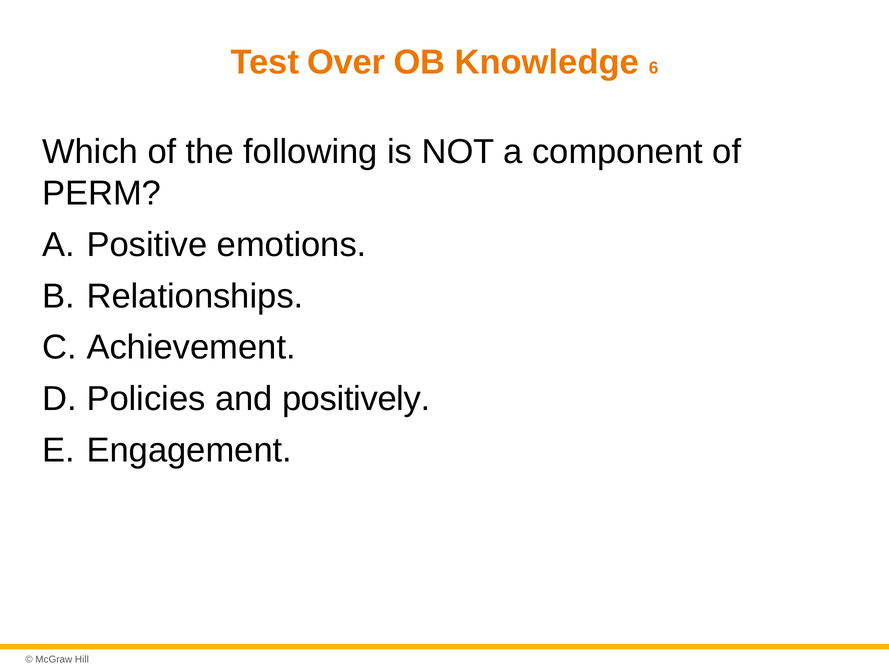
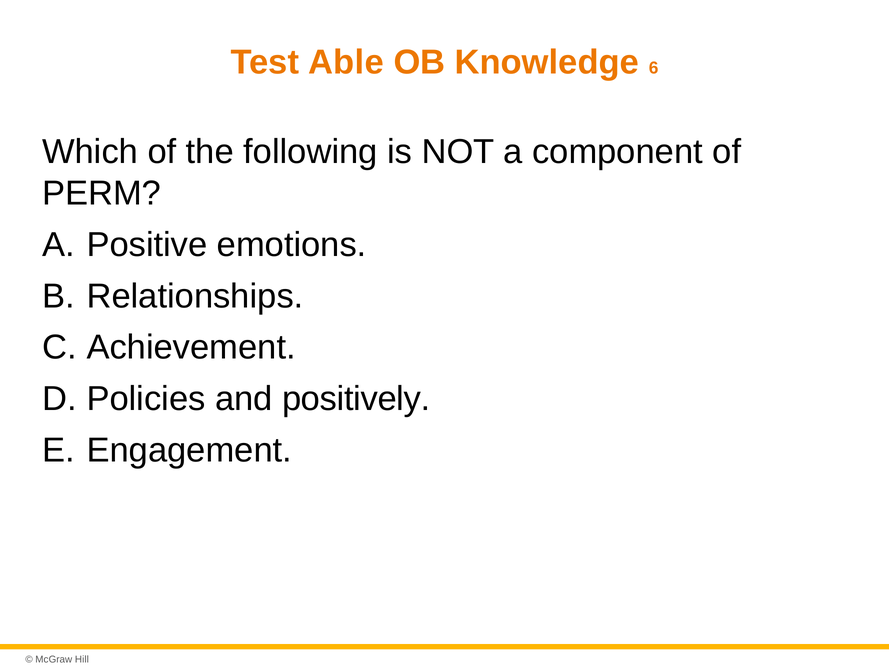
Over: Over -> Able (346, 62)
